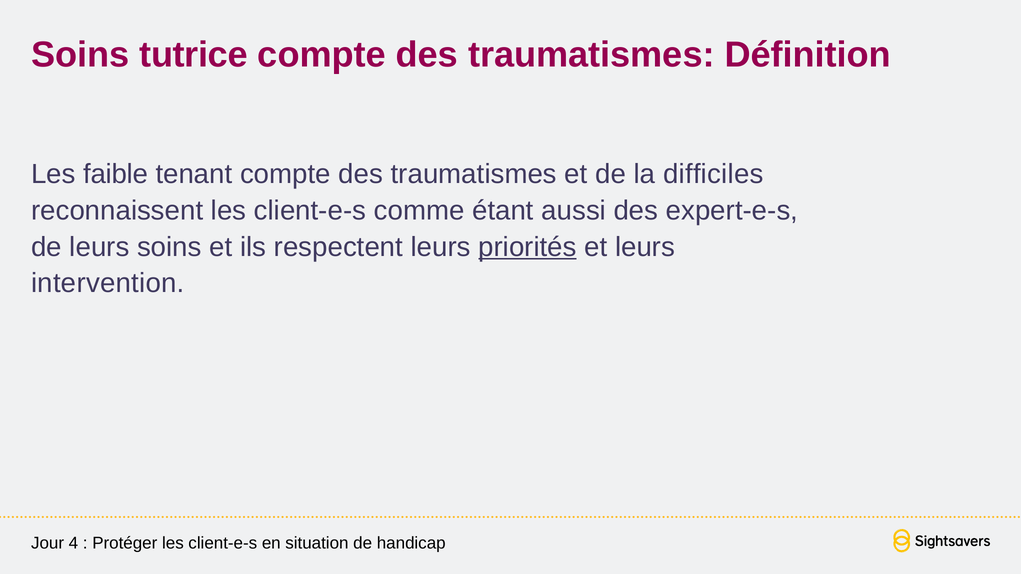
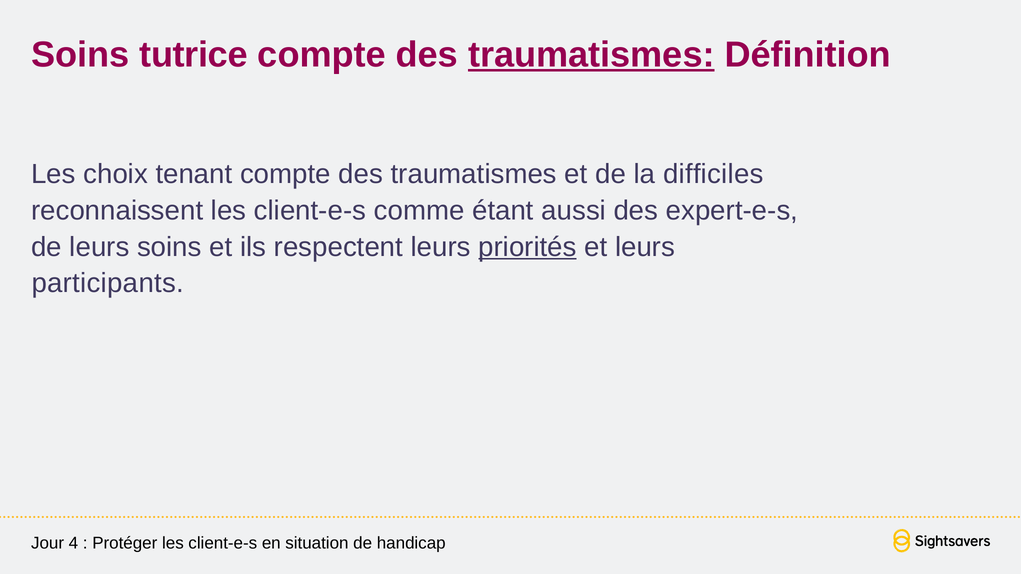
traumatismes underline: none -> present (591, 55)
faible: faible -> choix (116, 174)
intervention: intervention -> participants (108, 284)
